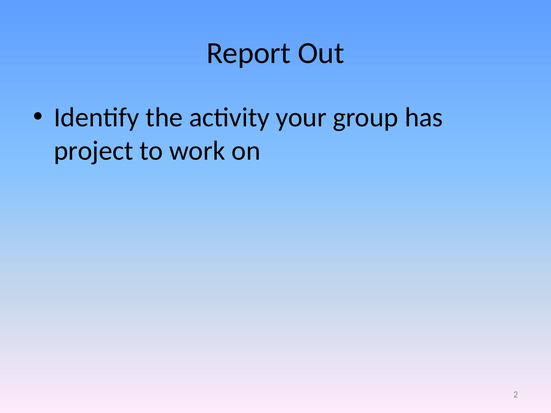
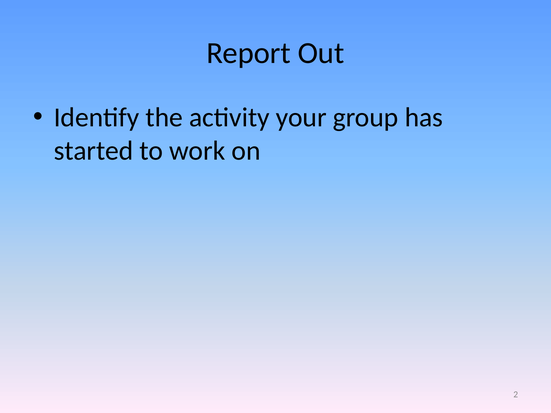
project: project -> started (94, 151)
